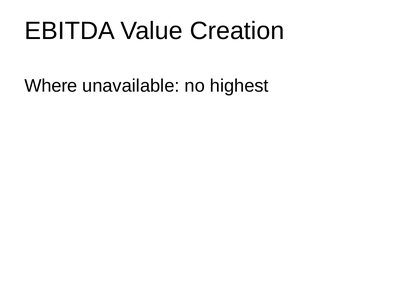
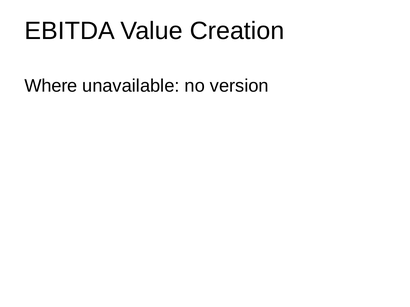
highest: highest -> version (239, 86)
